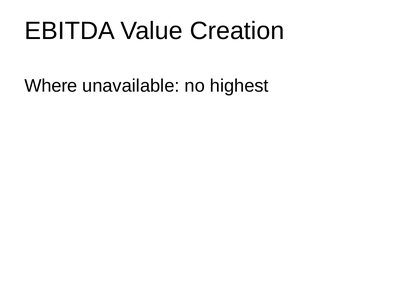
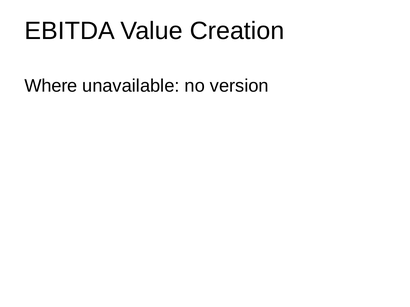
highest: highest -> version (239, 86)
